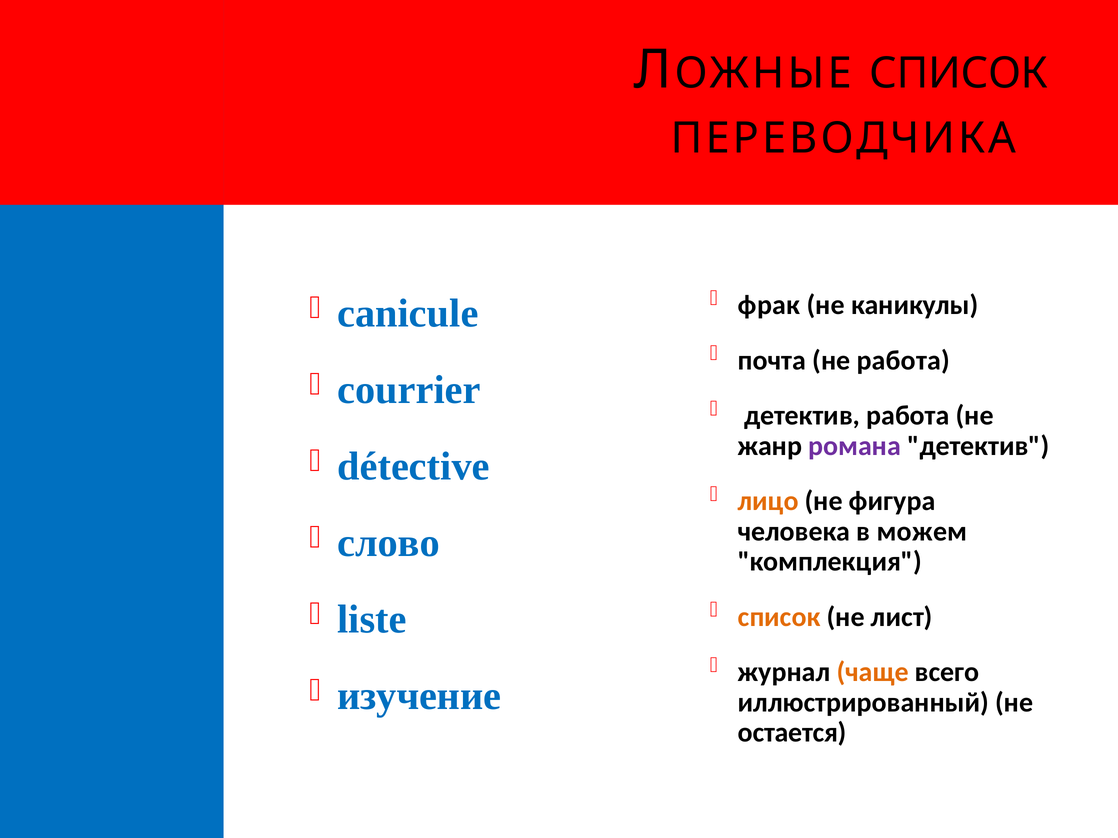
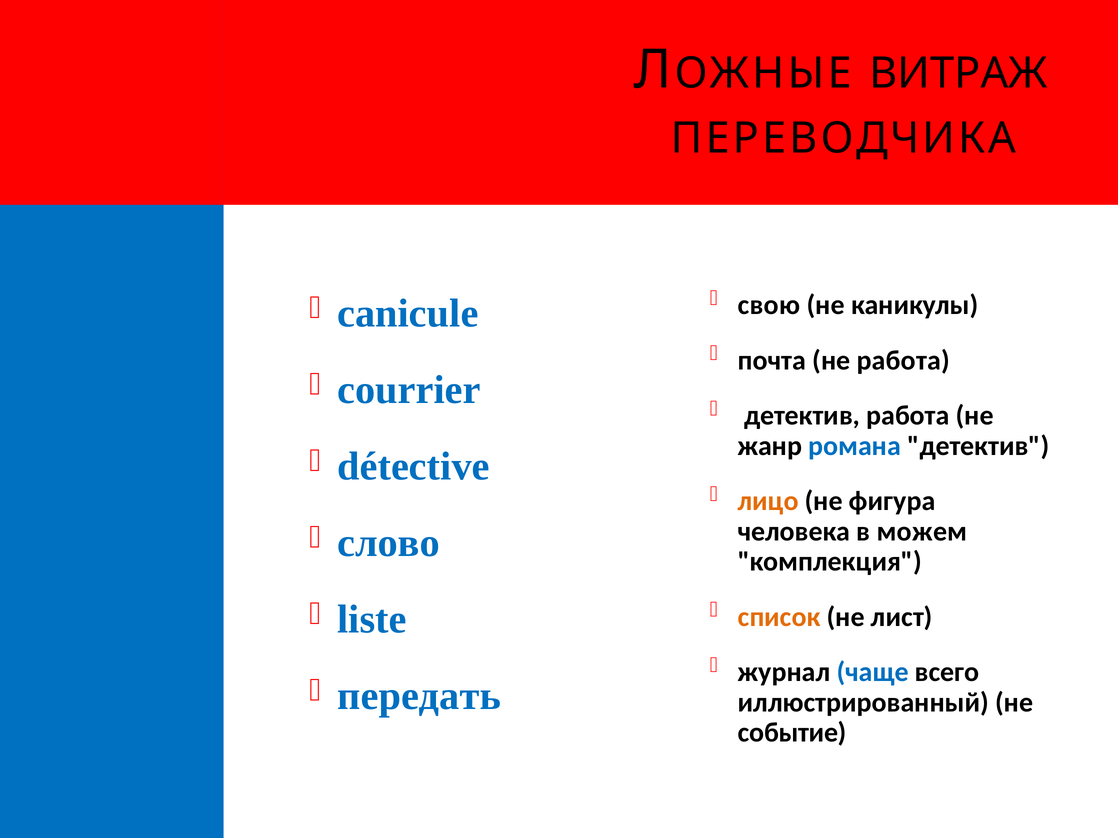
СПИСОК: СПИСОК -> ВИТРАЖ (958, 74)
фрак: фрак -> свою (769, 305)
романа colour: purple -> blue (855, 446)
чаще colour: orange -> blue (873, 673)
изучение: изучение -> передать (419, 696)
остается: остается -> событие (792, 733)
